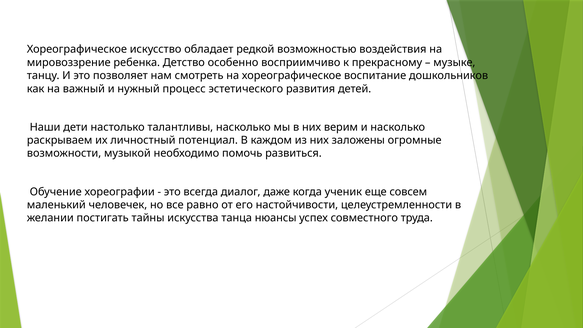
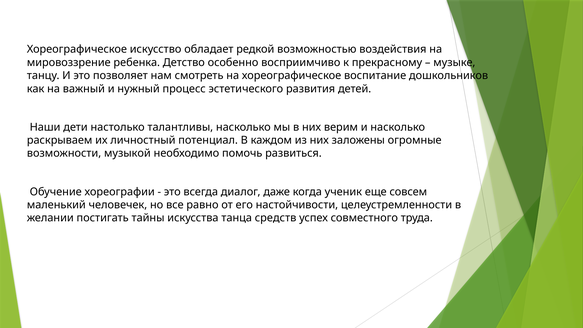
нюансы: нюансы -> средств (276, 218)
